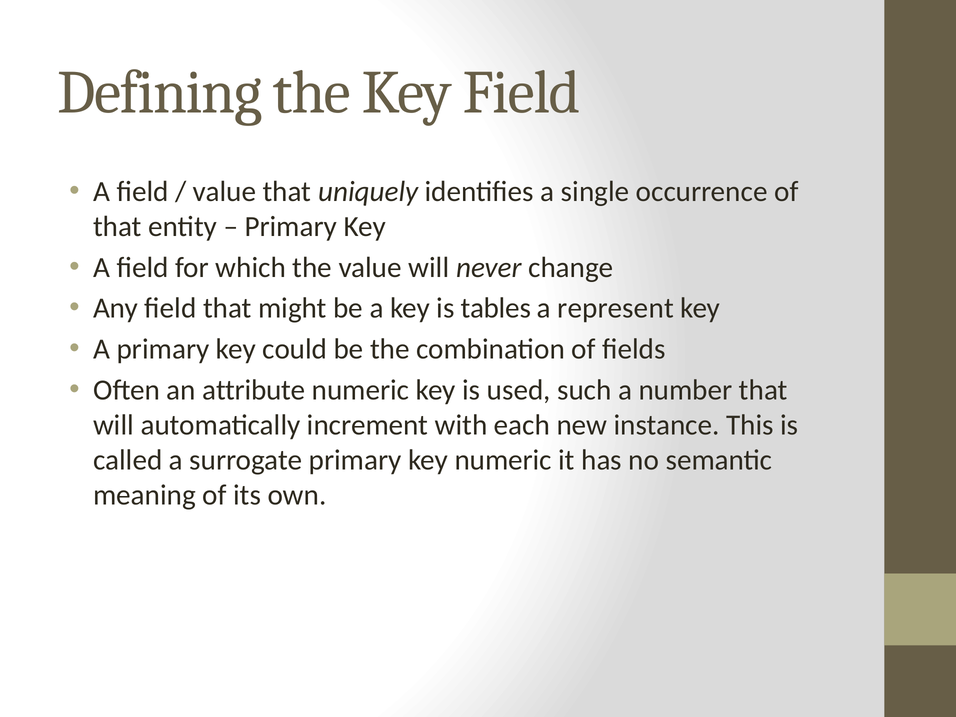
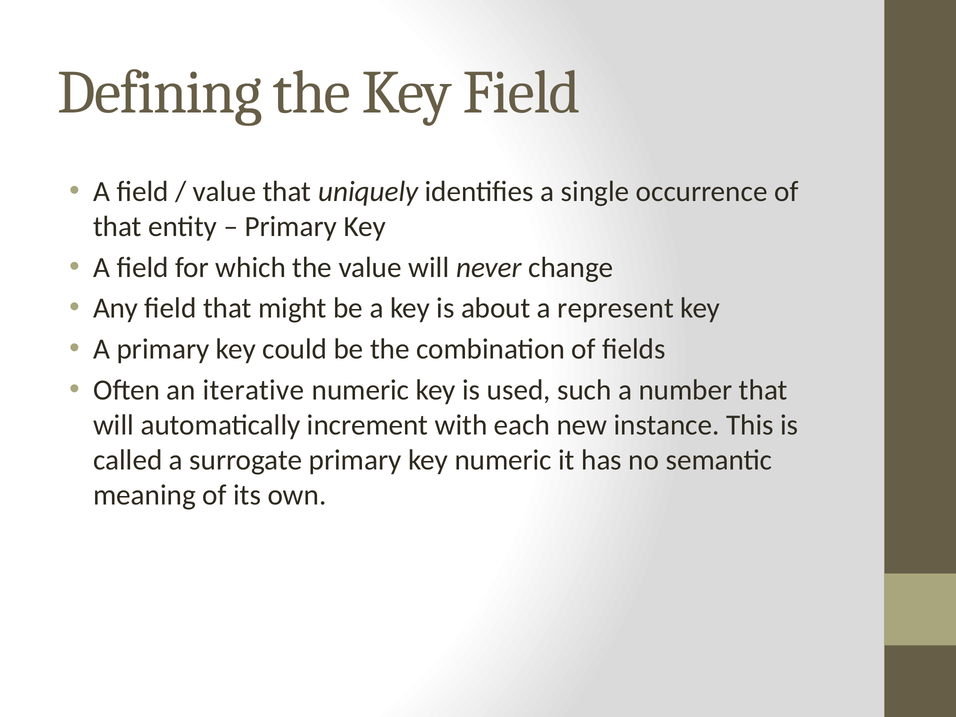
tables: tables -> about (496, 308)
attribute: attribute -> iterative (254, 390)
